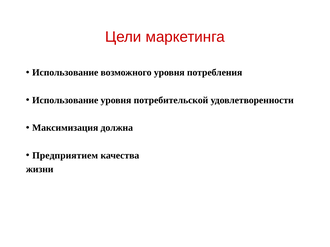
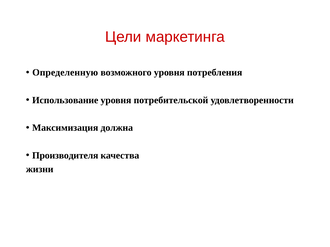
Использование: Использование -> Определенную (65, 73)
Предприятием: Предприятием -> Производителя (65, 156)
